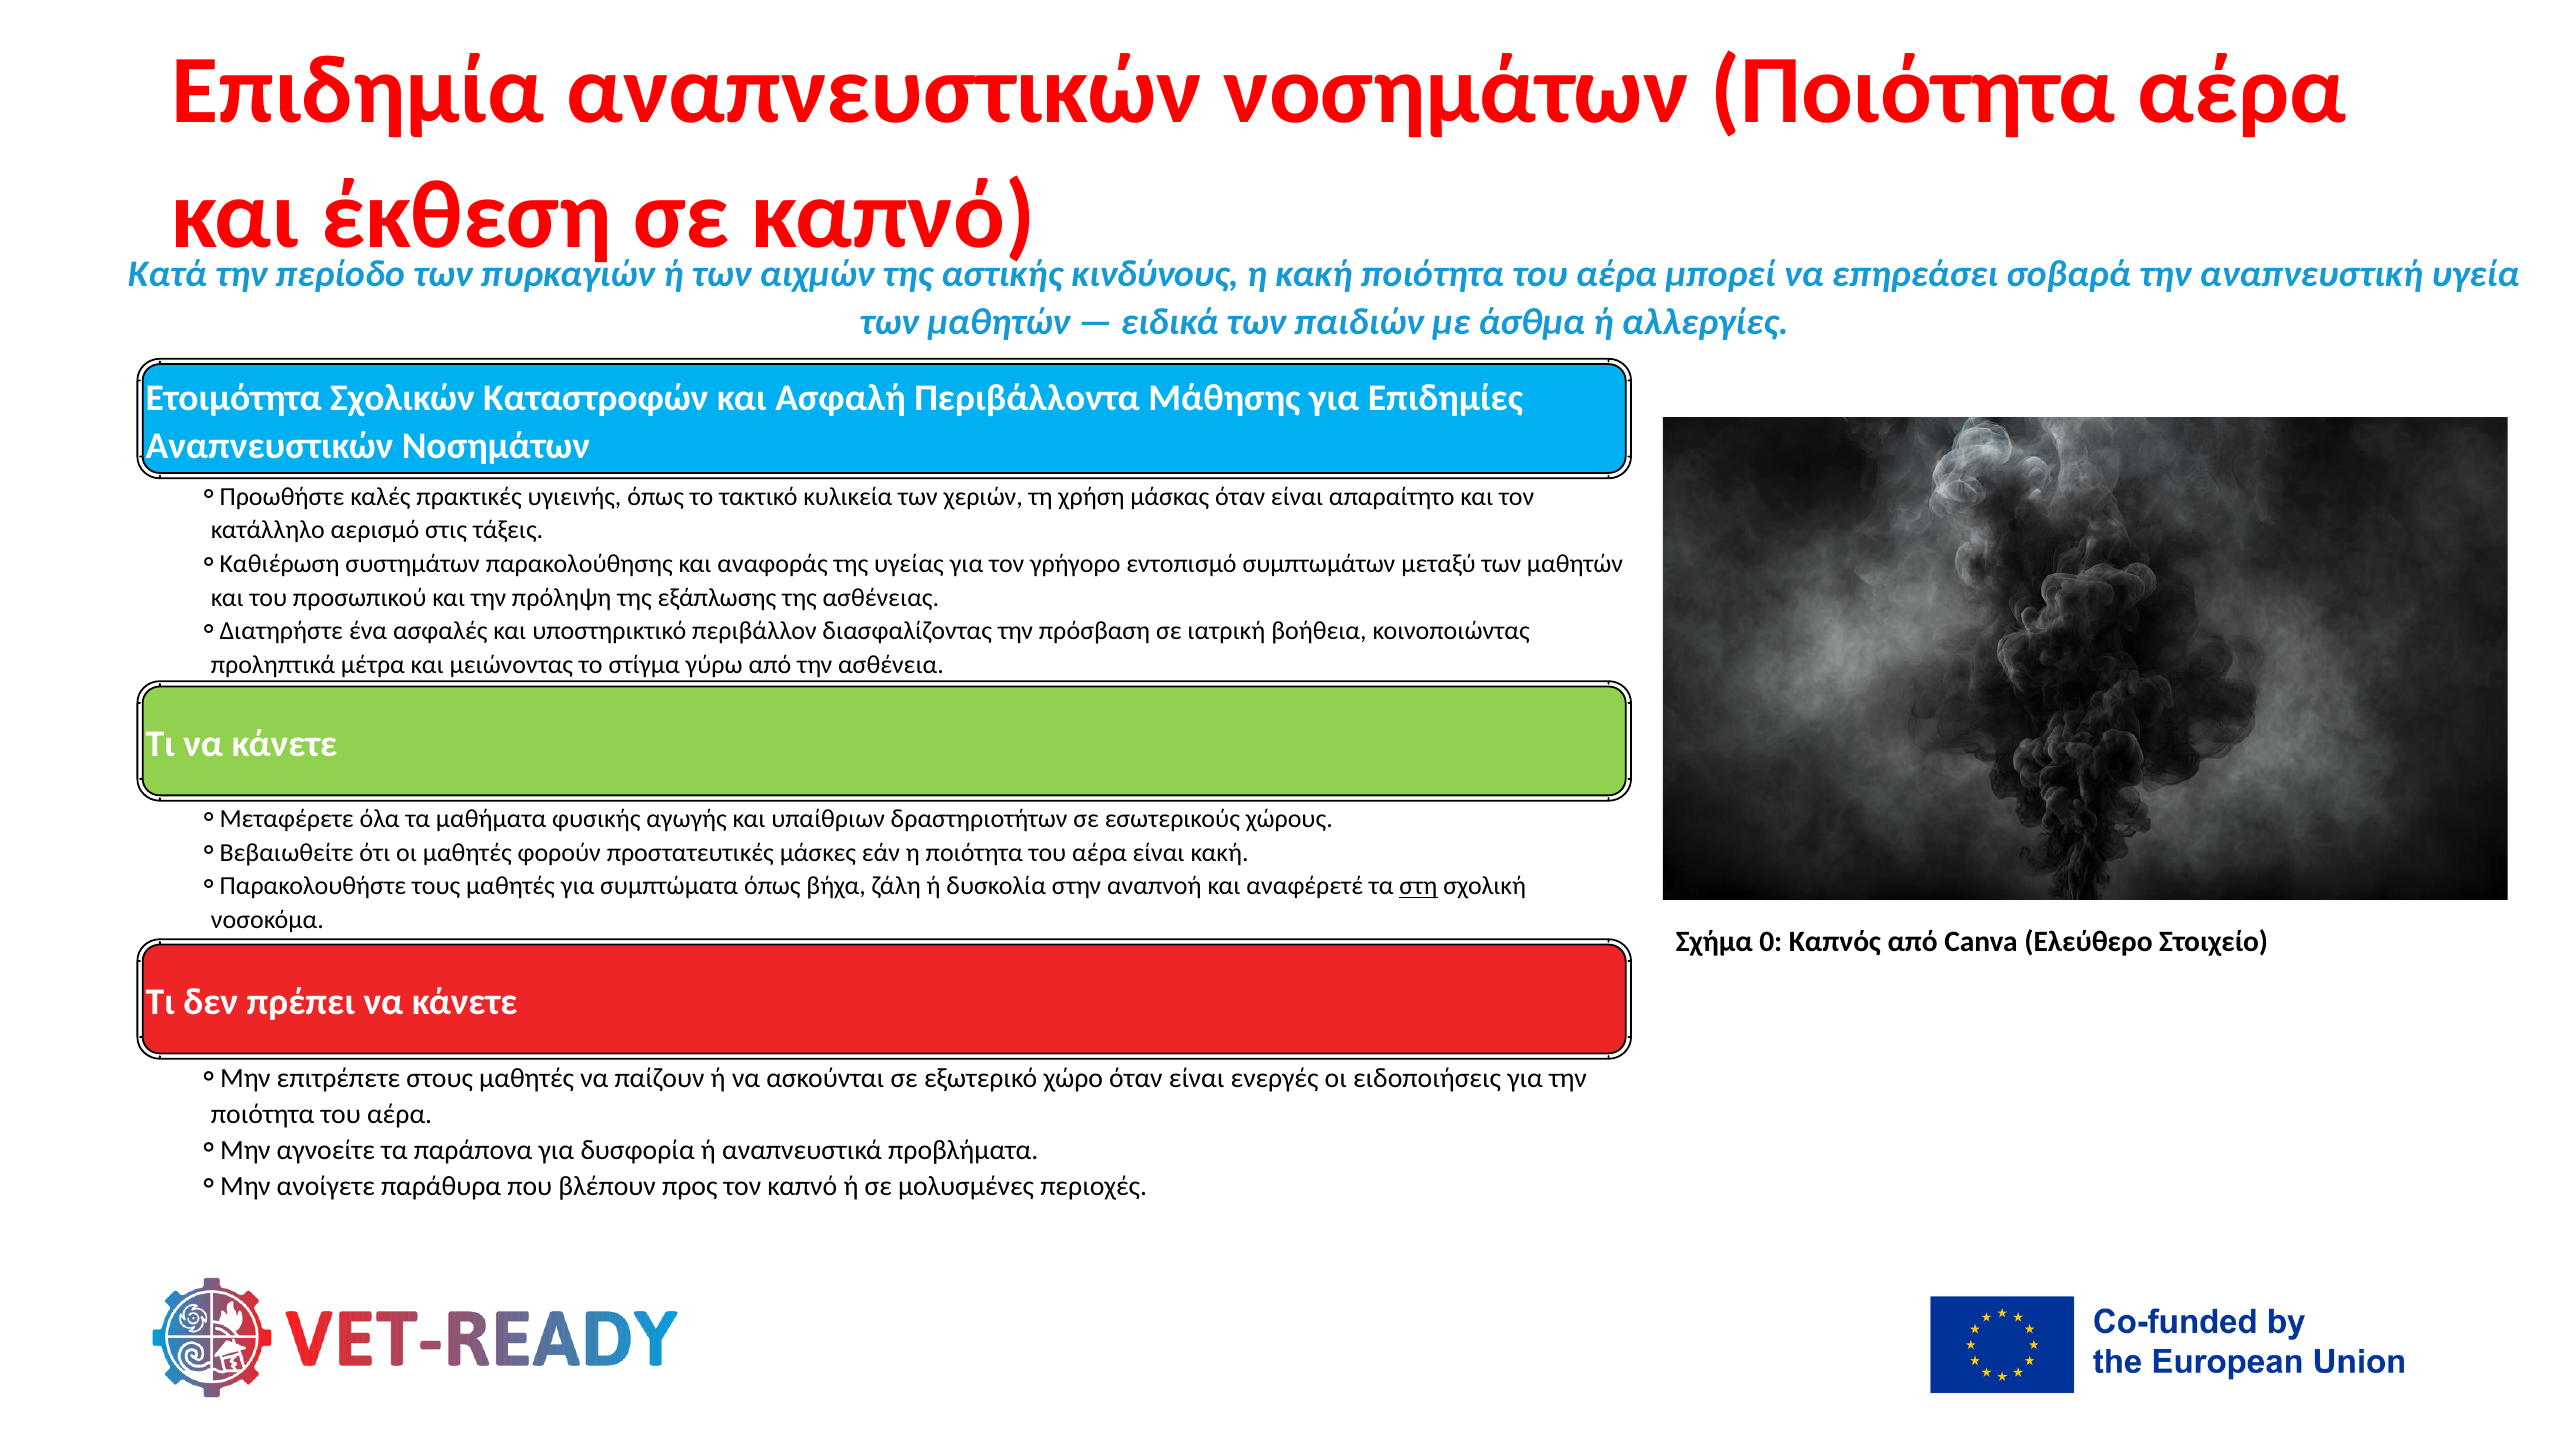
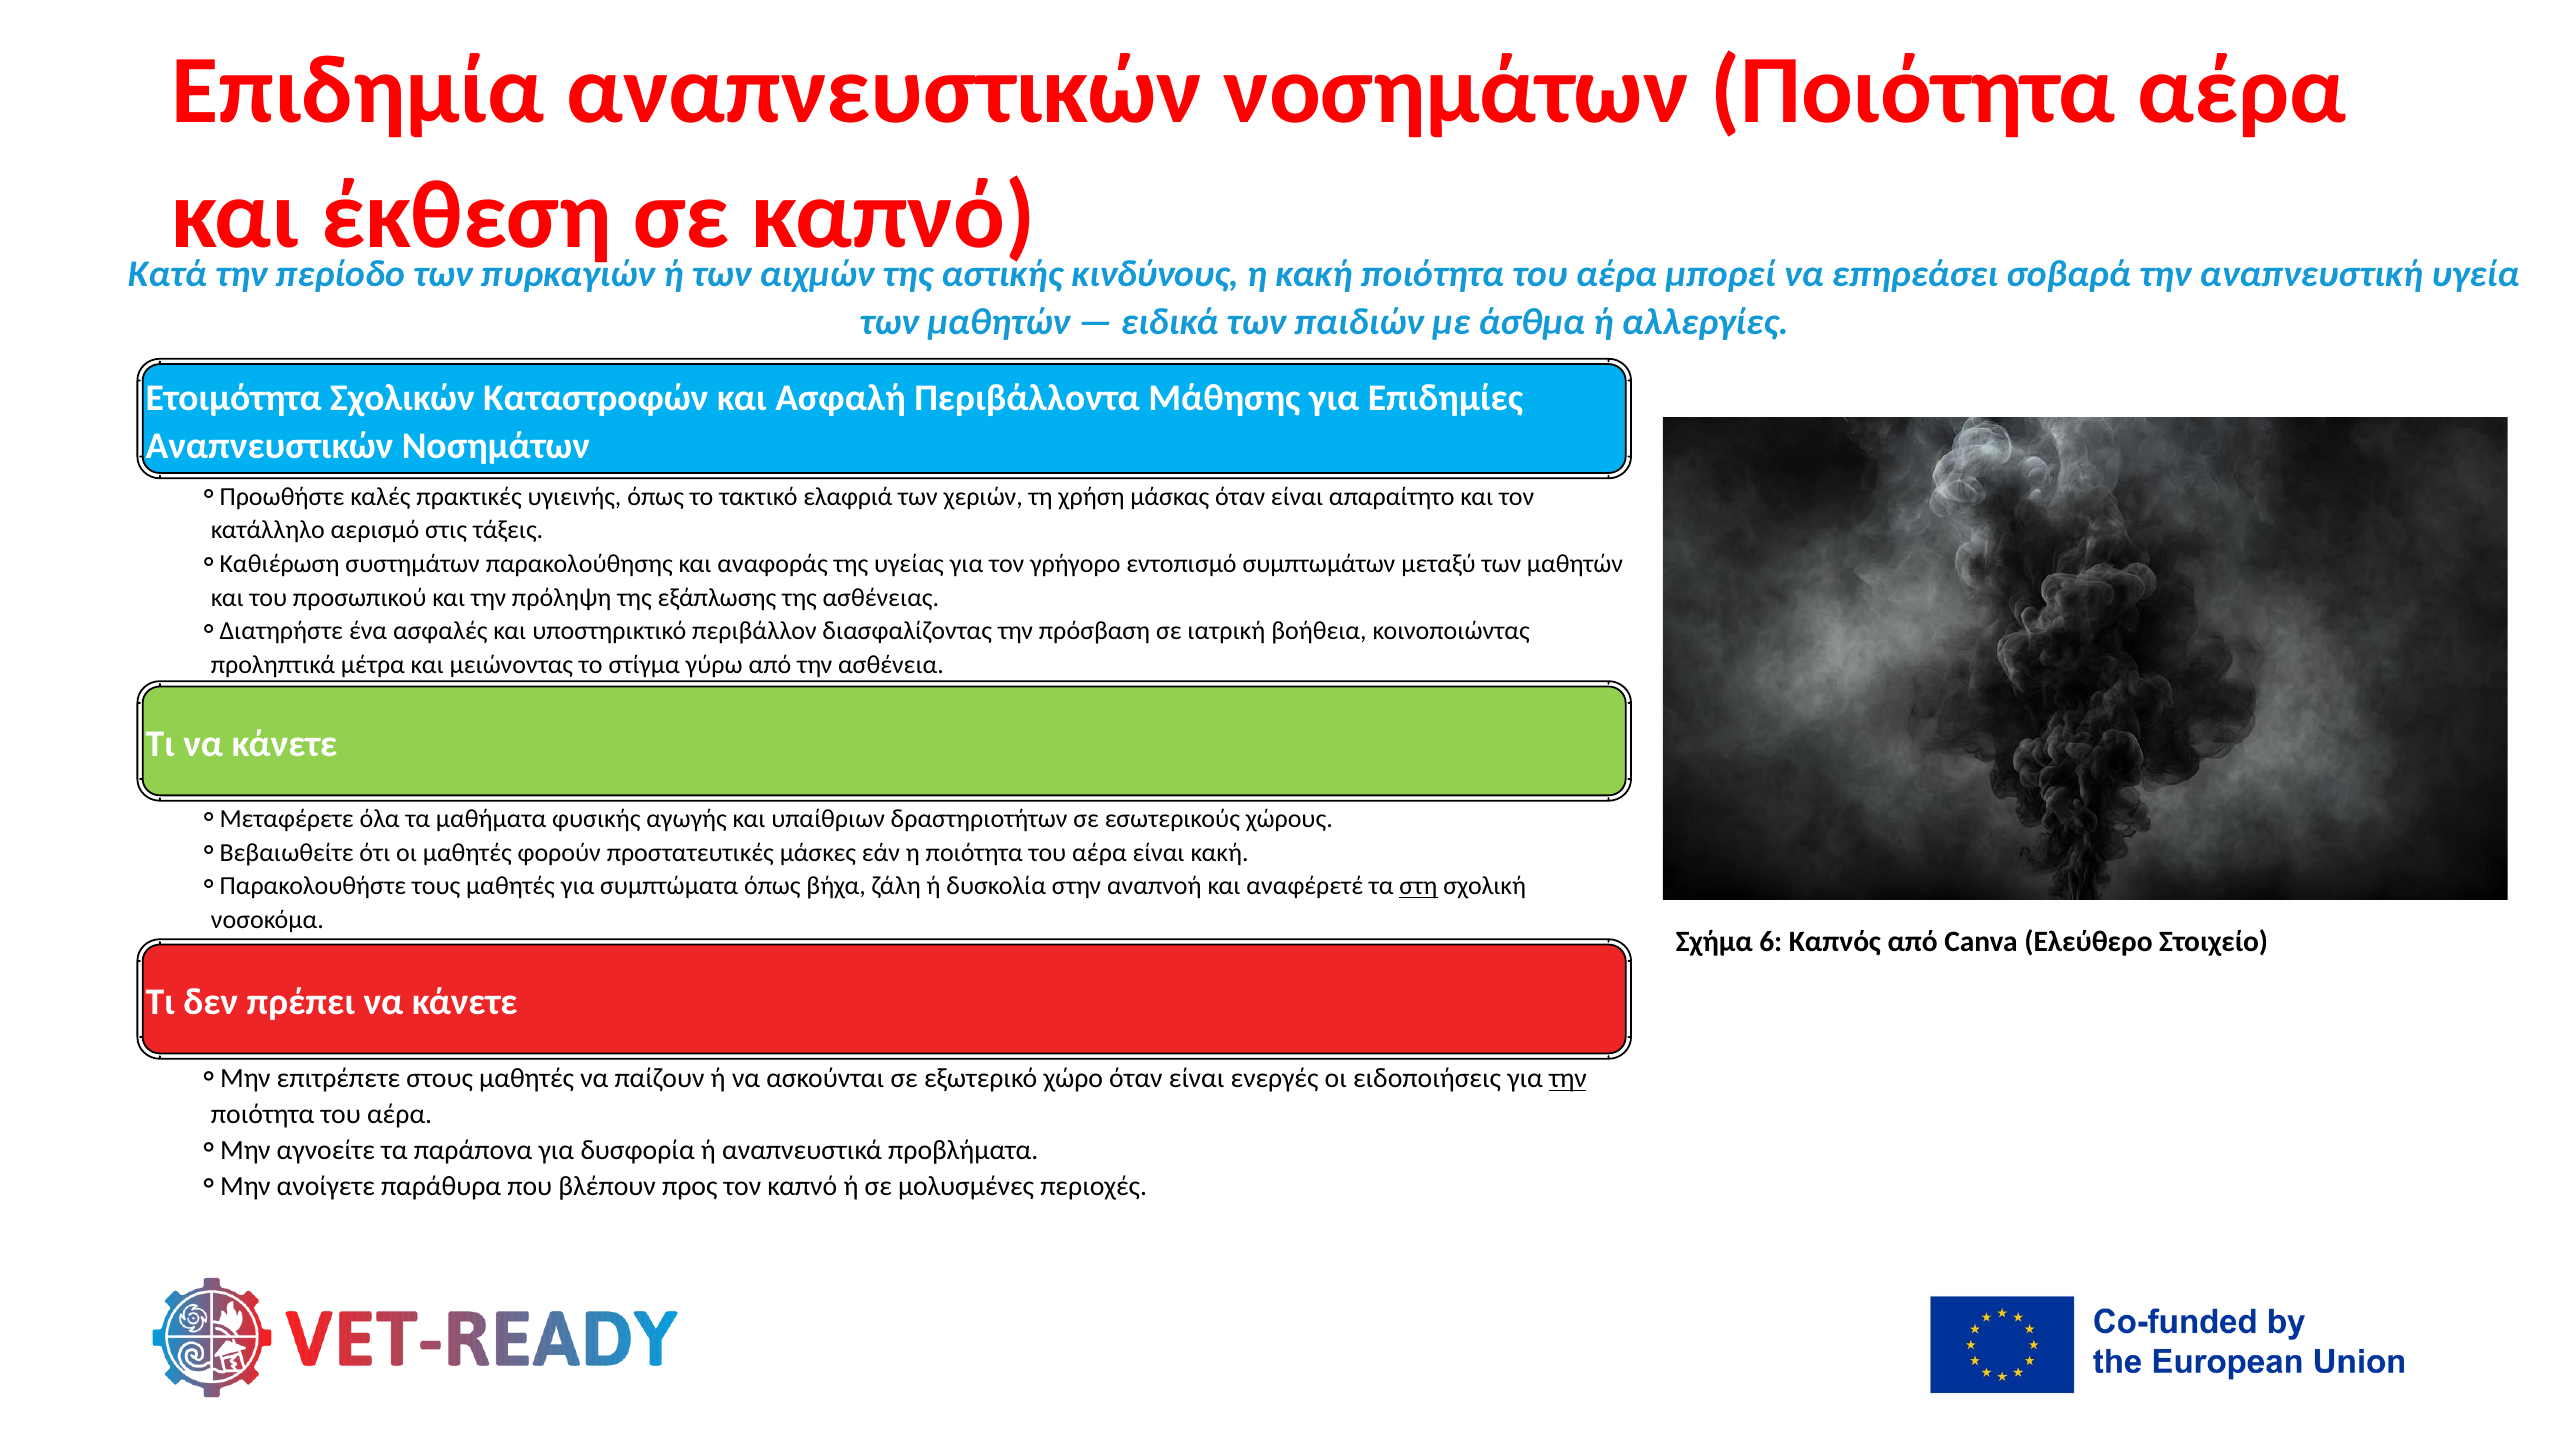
κυλικεία: κυλικεία -> ελαφριά (848, 497)
0: 0 -> 6 (1771, 942)
την underline: none -> present (1568, 1079)
